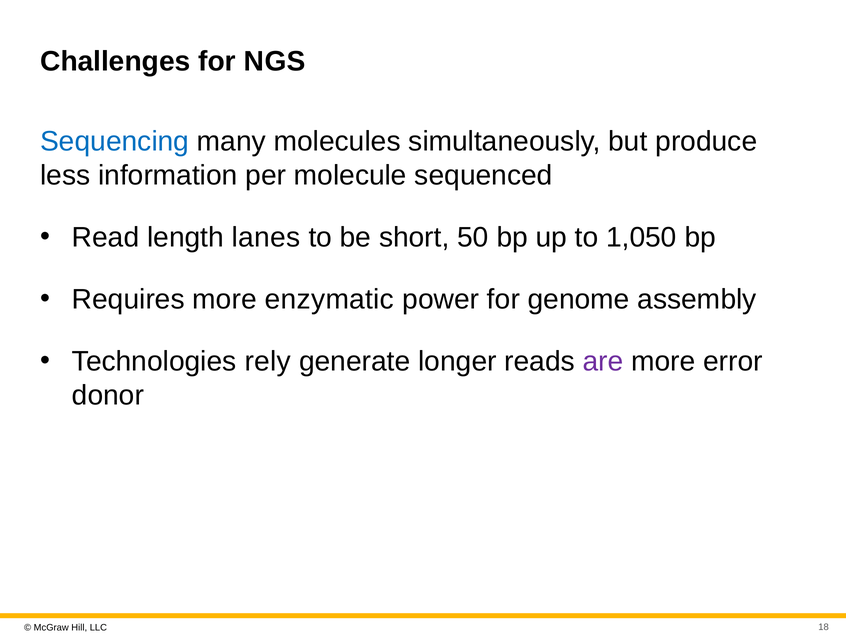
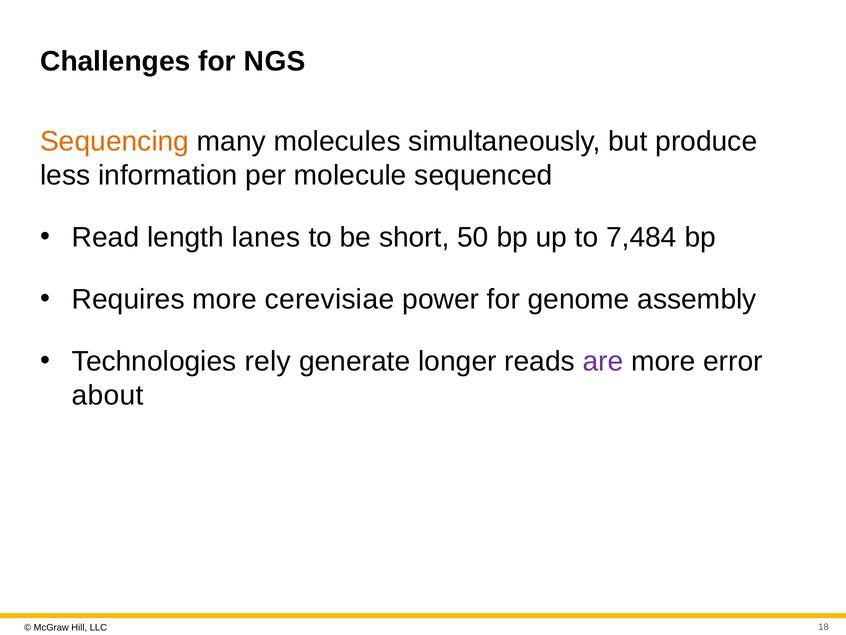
Sequencing colour: blue -> orange (115, 141)
1,050: 1,050 -> 7,484 (641, 237)
enzymatic: enzymatic -> cerevisiae (329, 299)
donor: donor -> about (108, 395)
